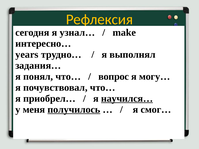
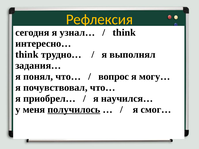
make: make -> think (124, 33)
years: years -> think (27, 55)
научился… underline: present -> none (127, 99)
